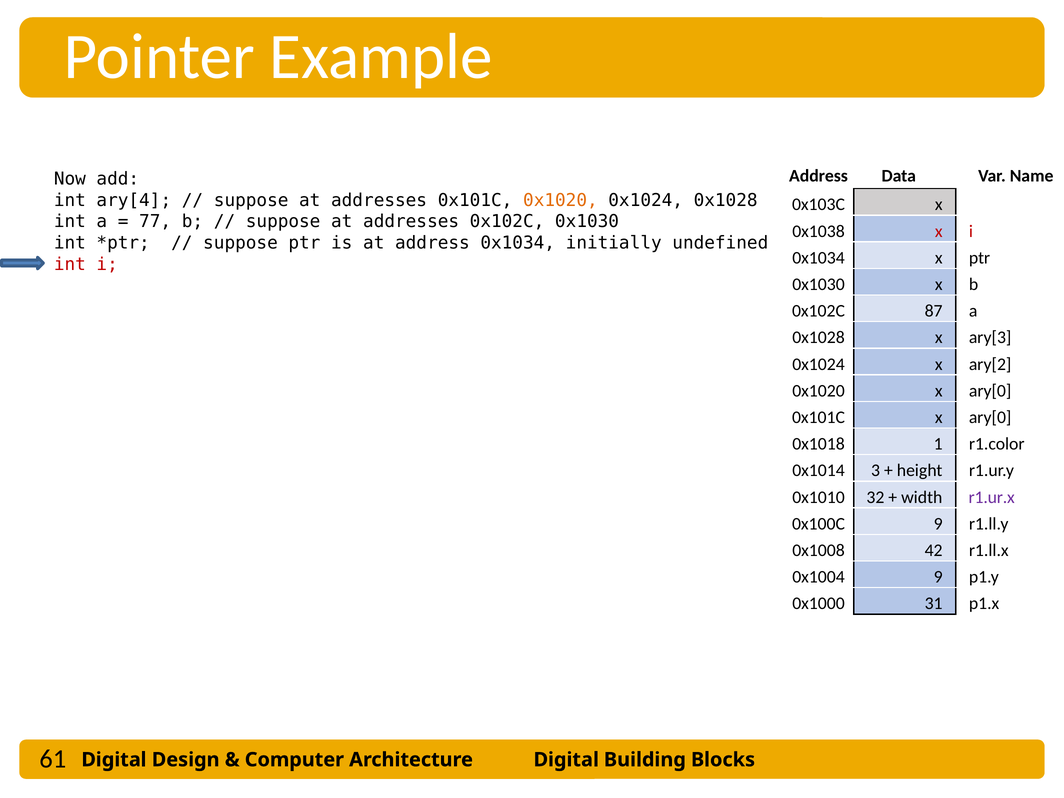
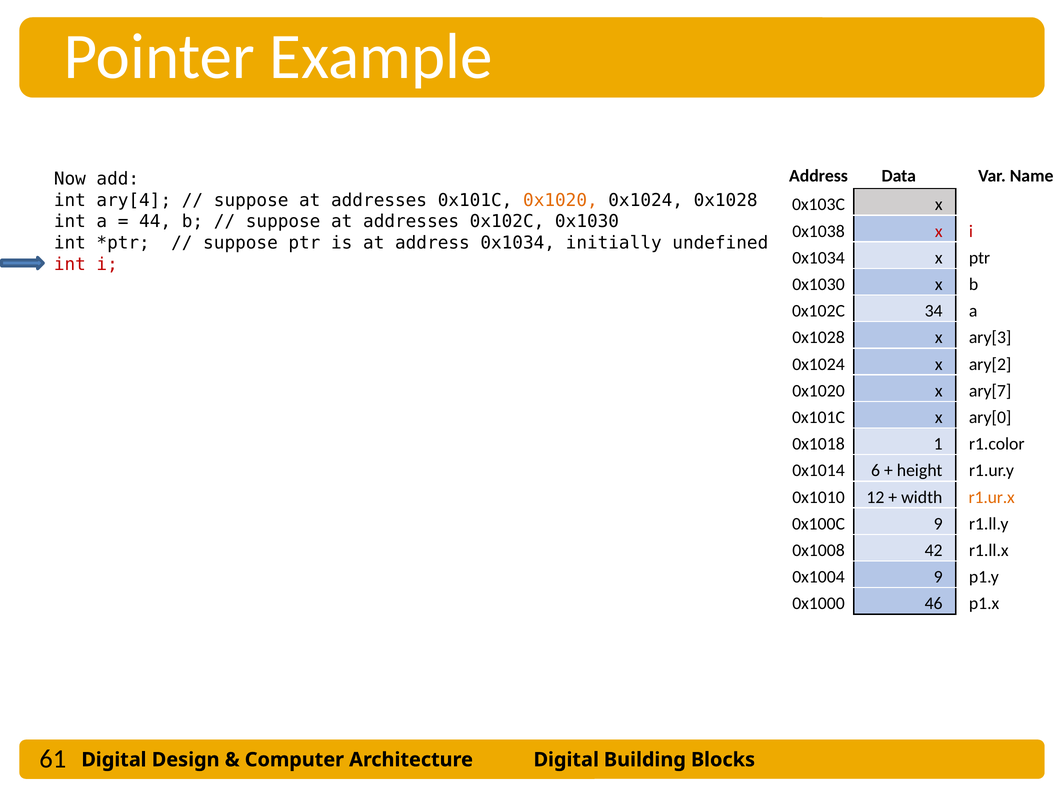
77: 77 -> 44 (155, 222)
87: 87 -> 34 (934, 311)
0x1020 x ary[0: ary[0 -> ary[7 (990, 391)
3: 3 -> 6 (876, 471)
32: 32 -> 12 (875, 497)
r1.ur.x colour: purple -> orange (992, 497)
31: 31 -> 46 (934, 604)
